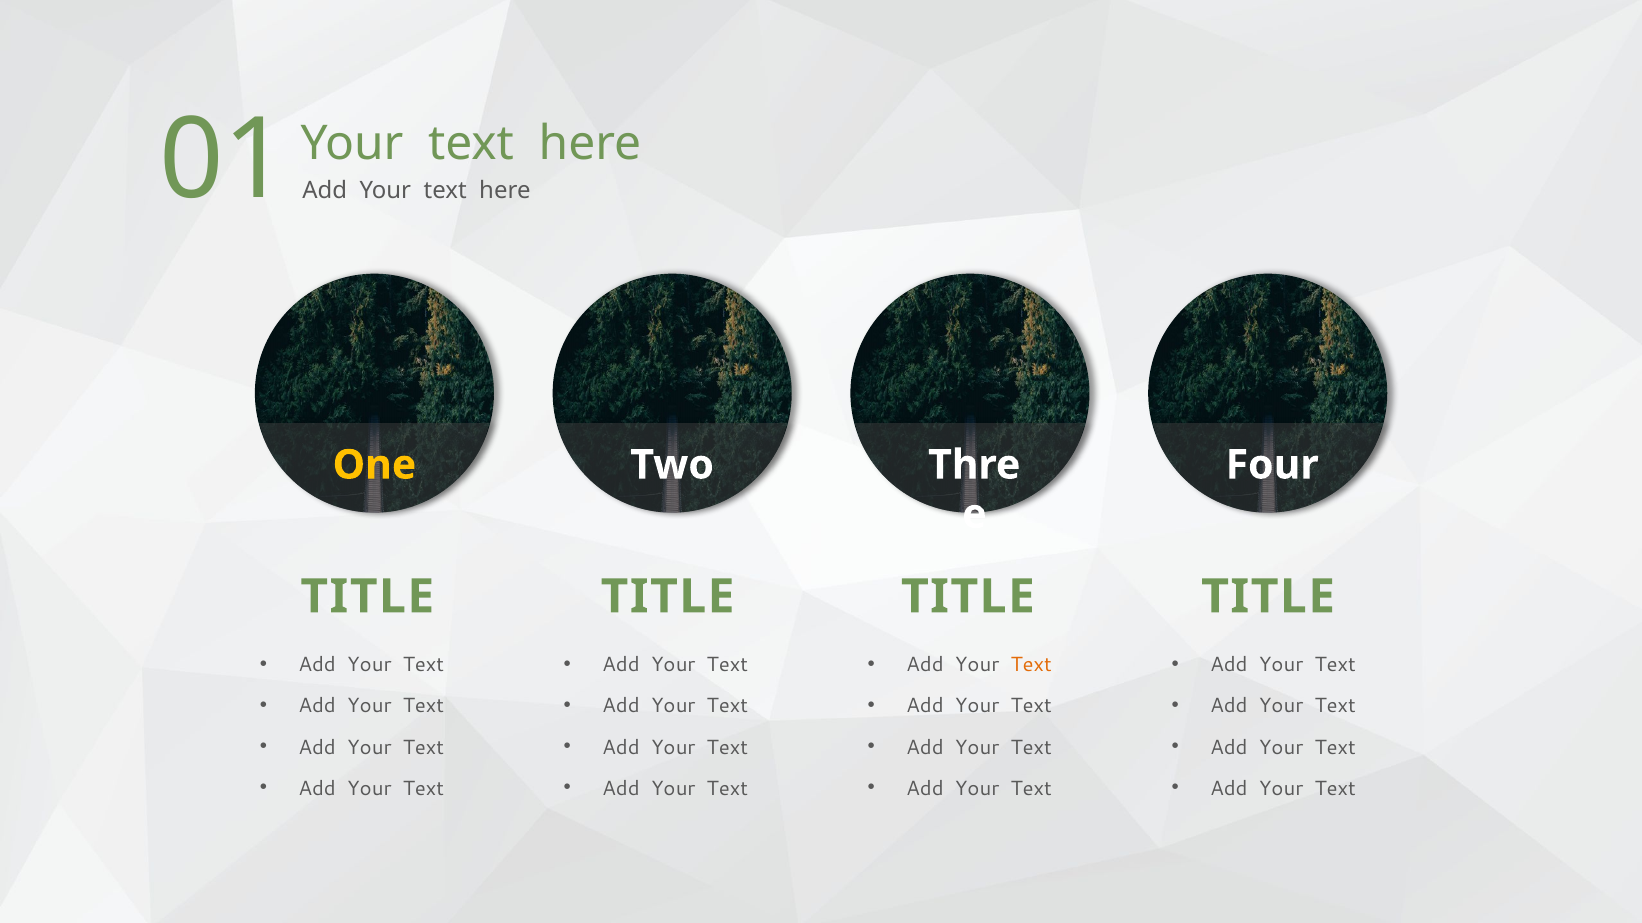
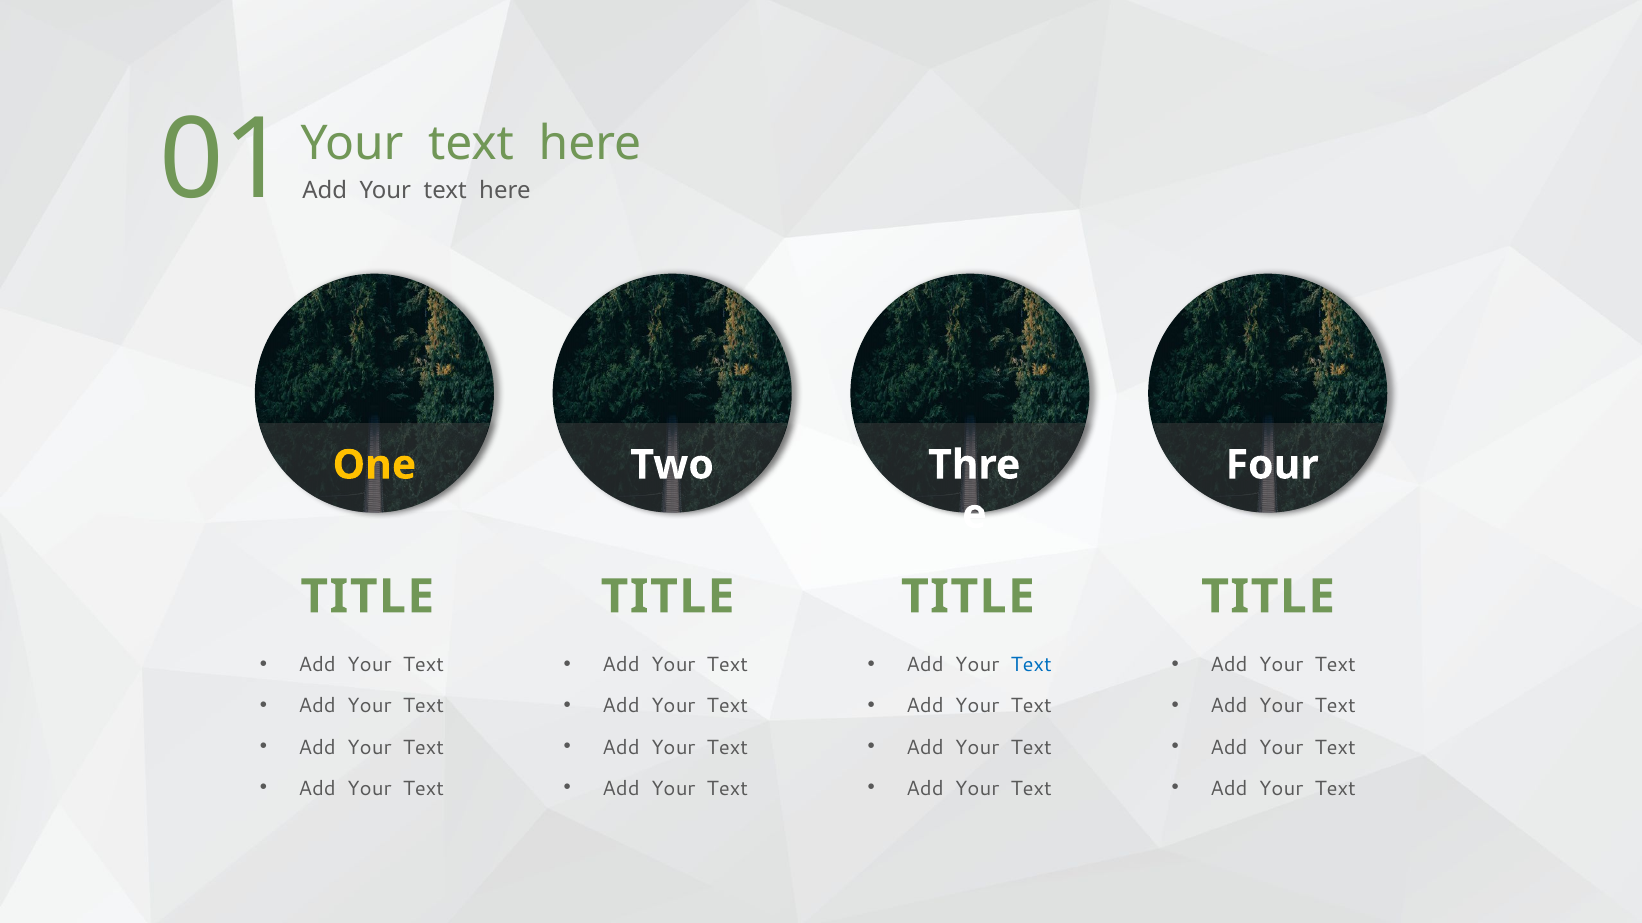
Text colour: orange -> blue (1031, 666)
